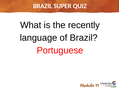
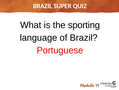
recently: recently -> sporting (84, 25)
